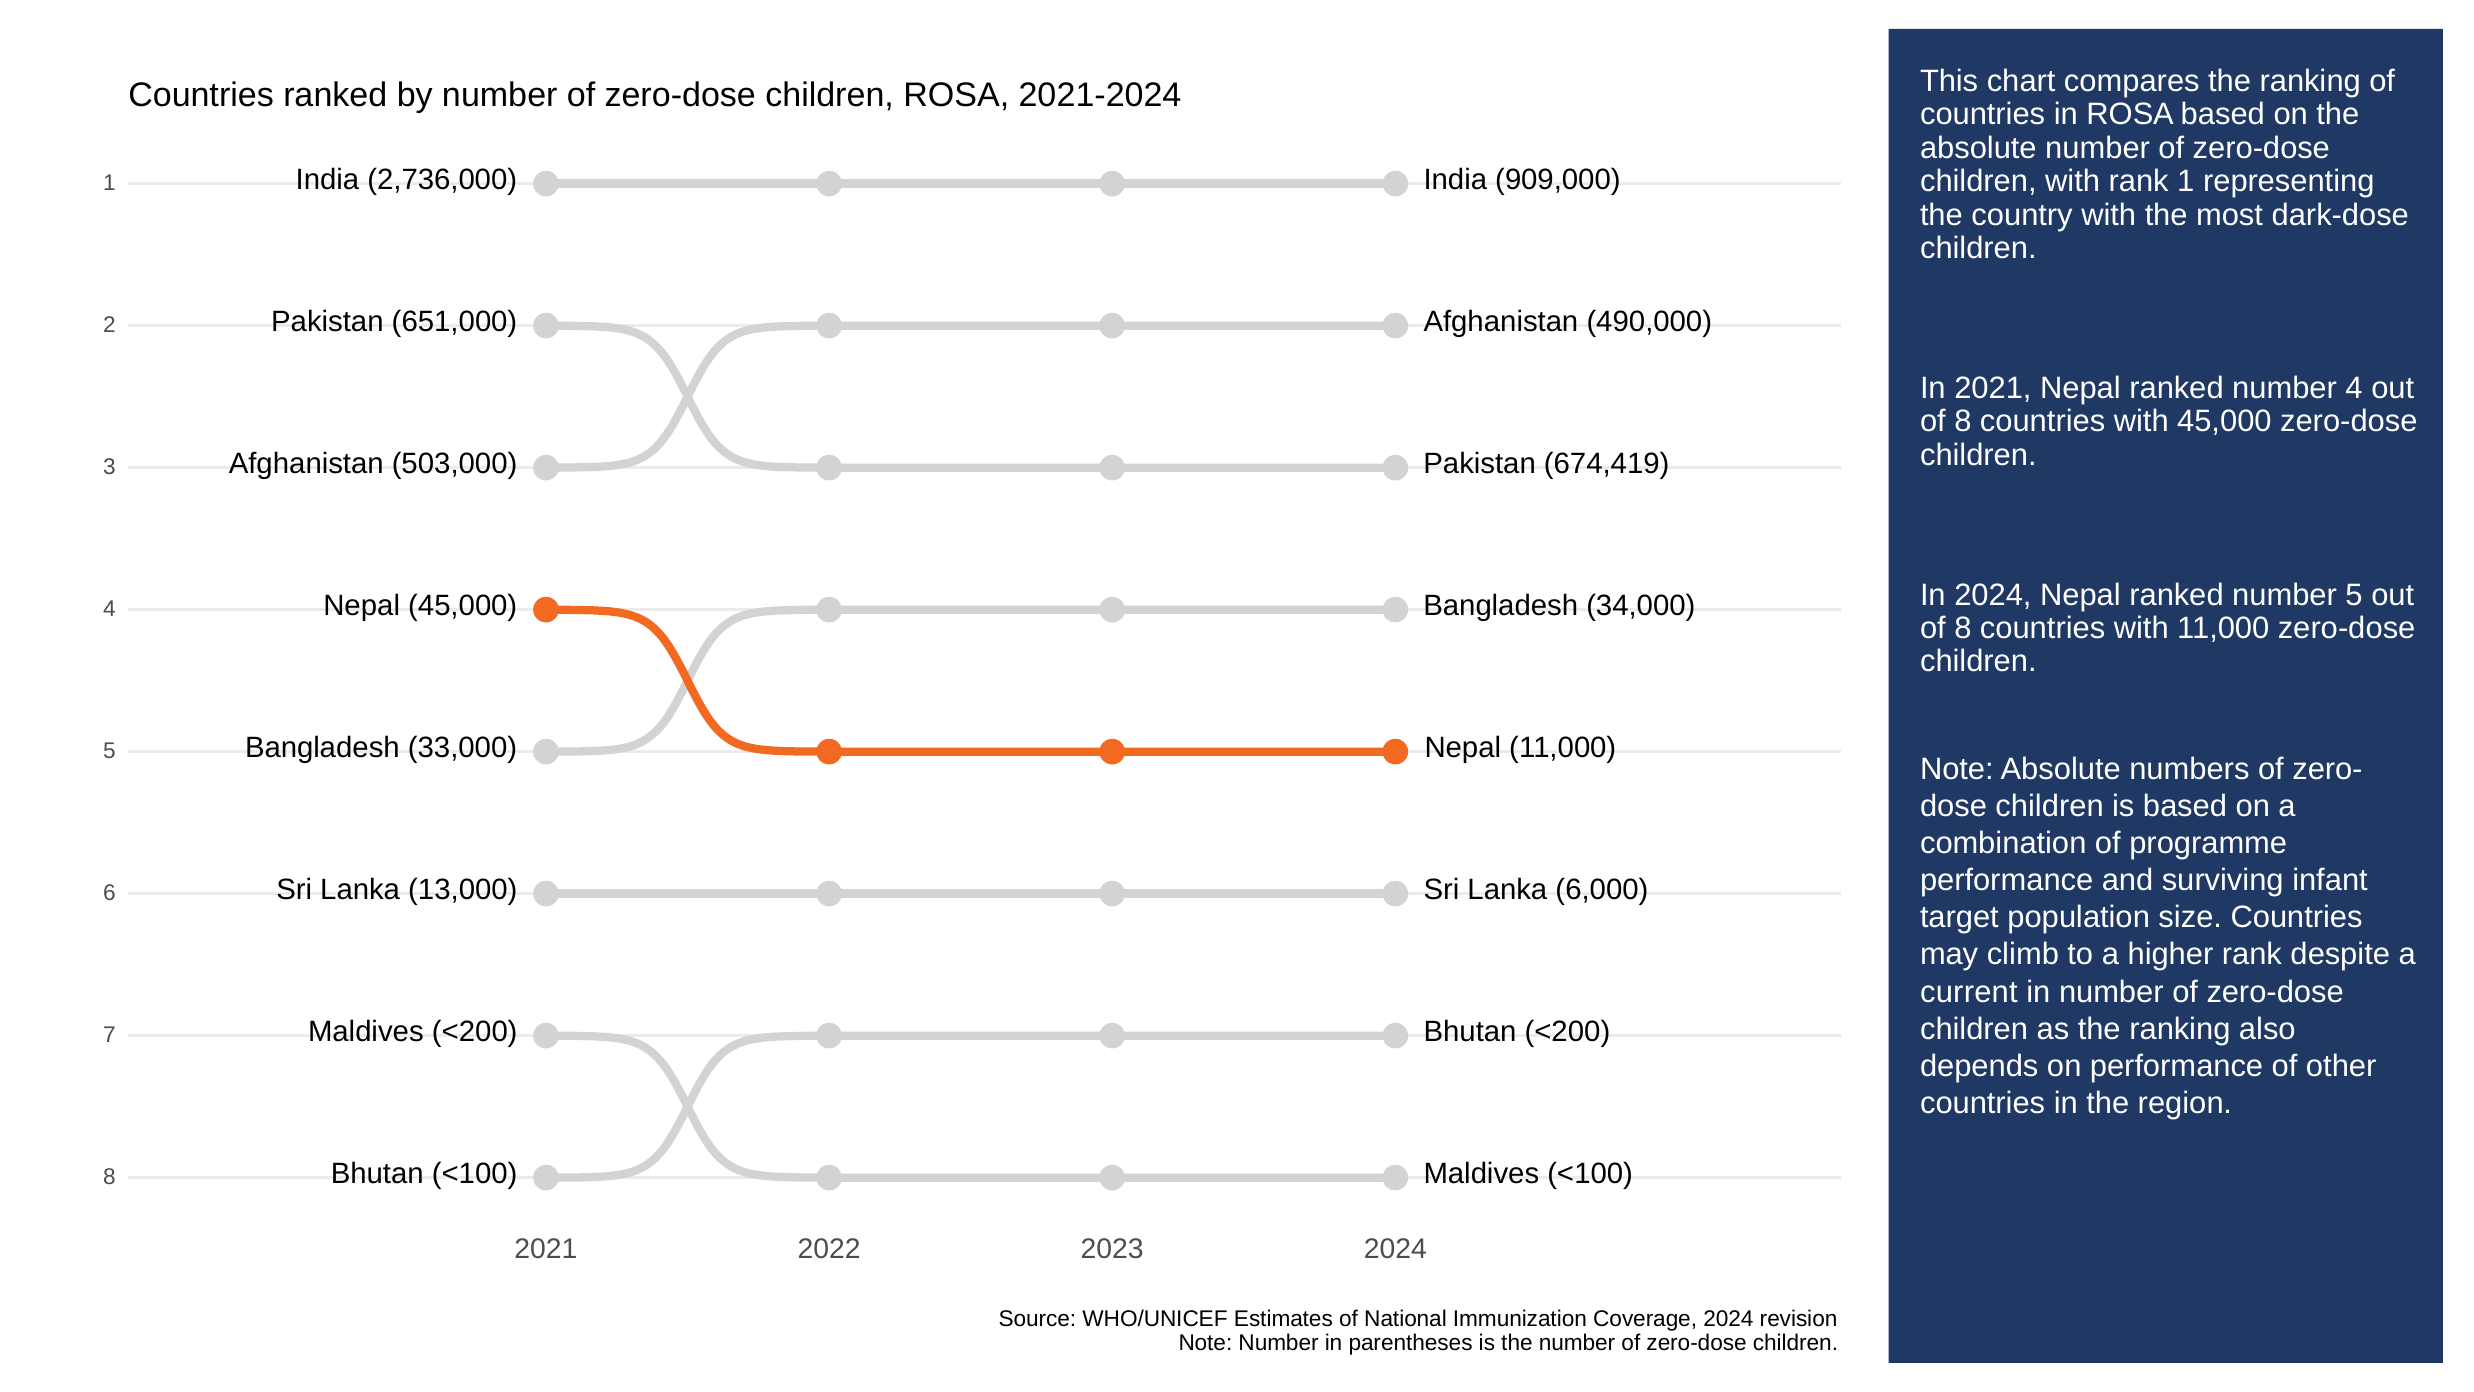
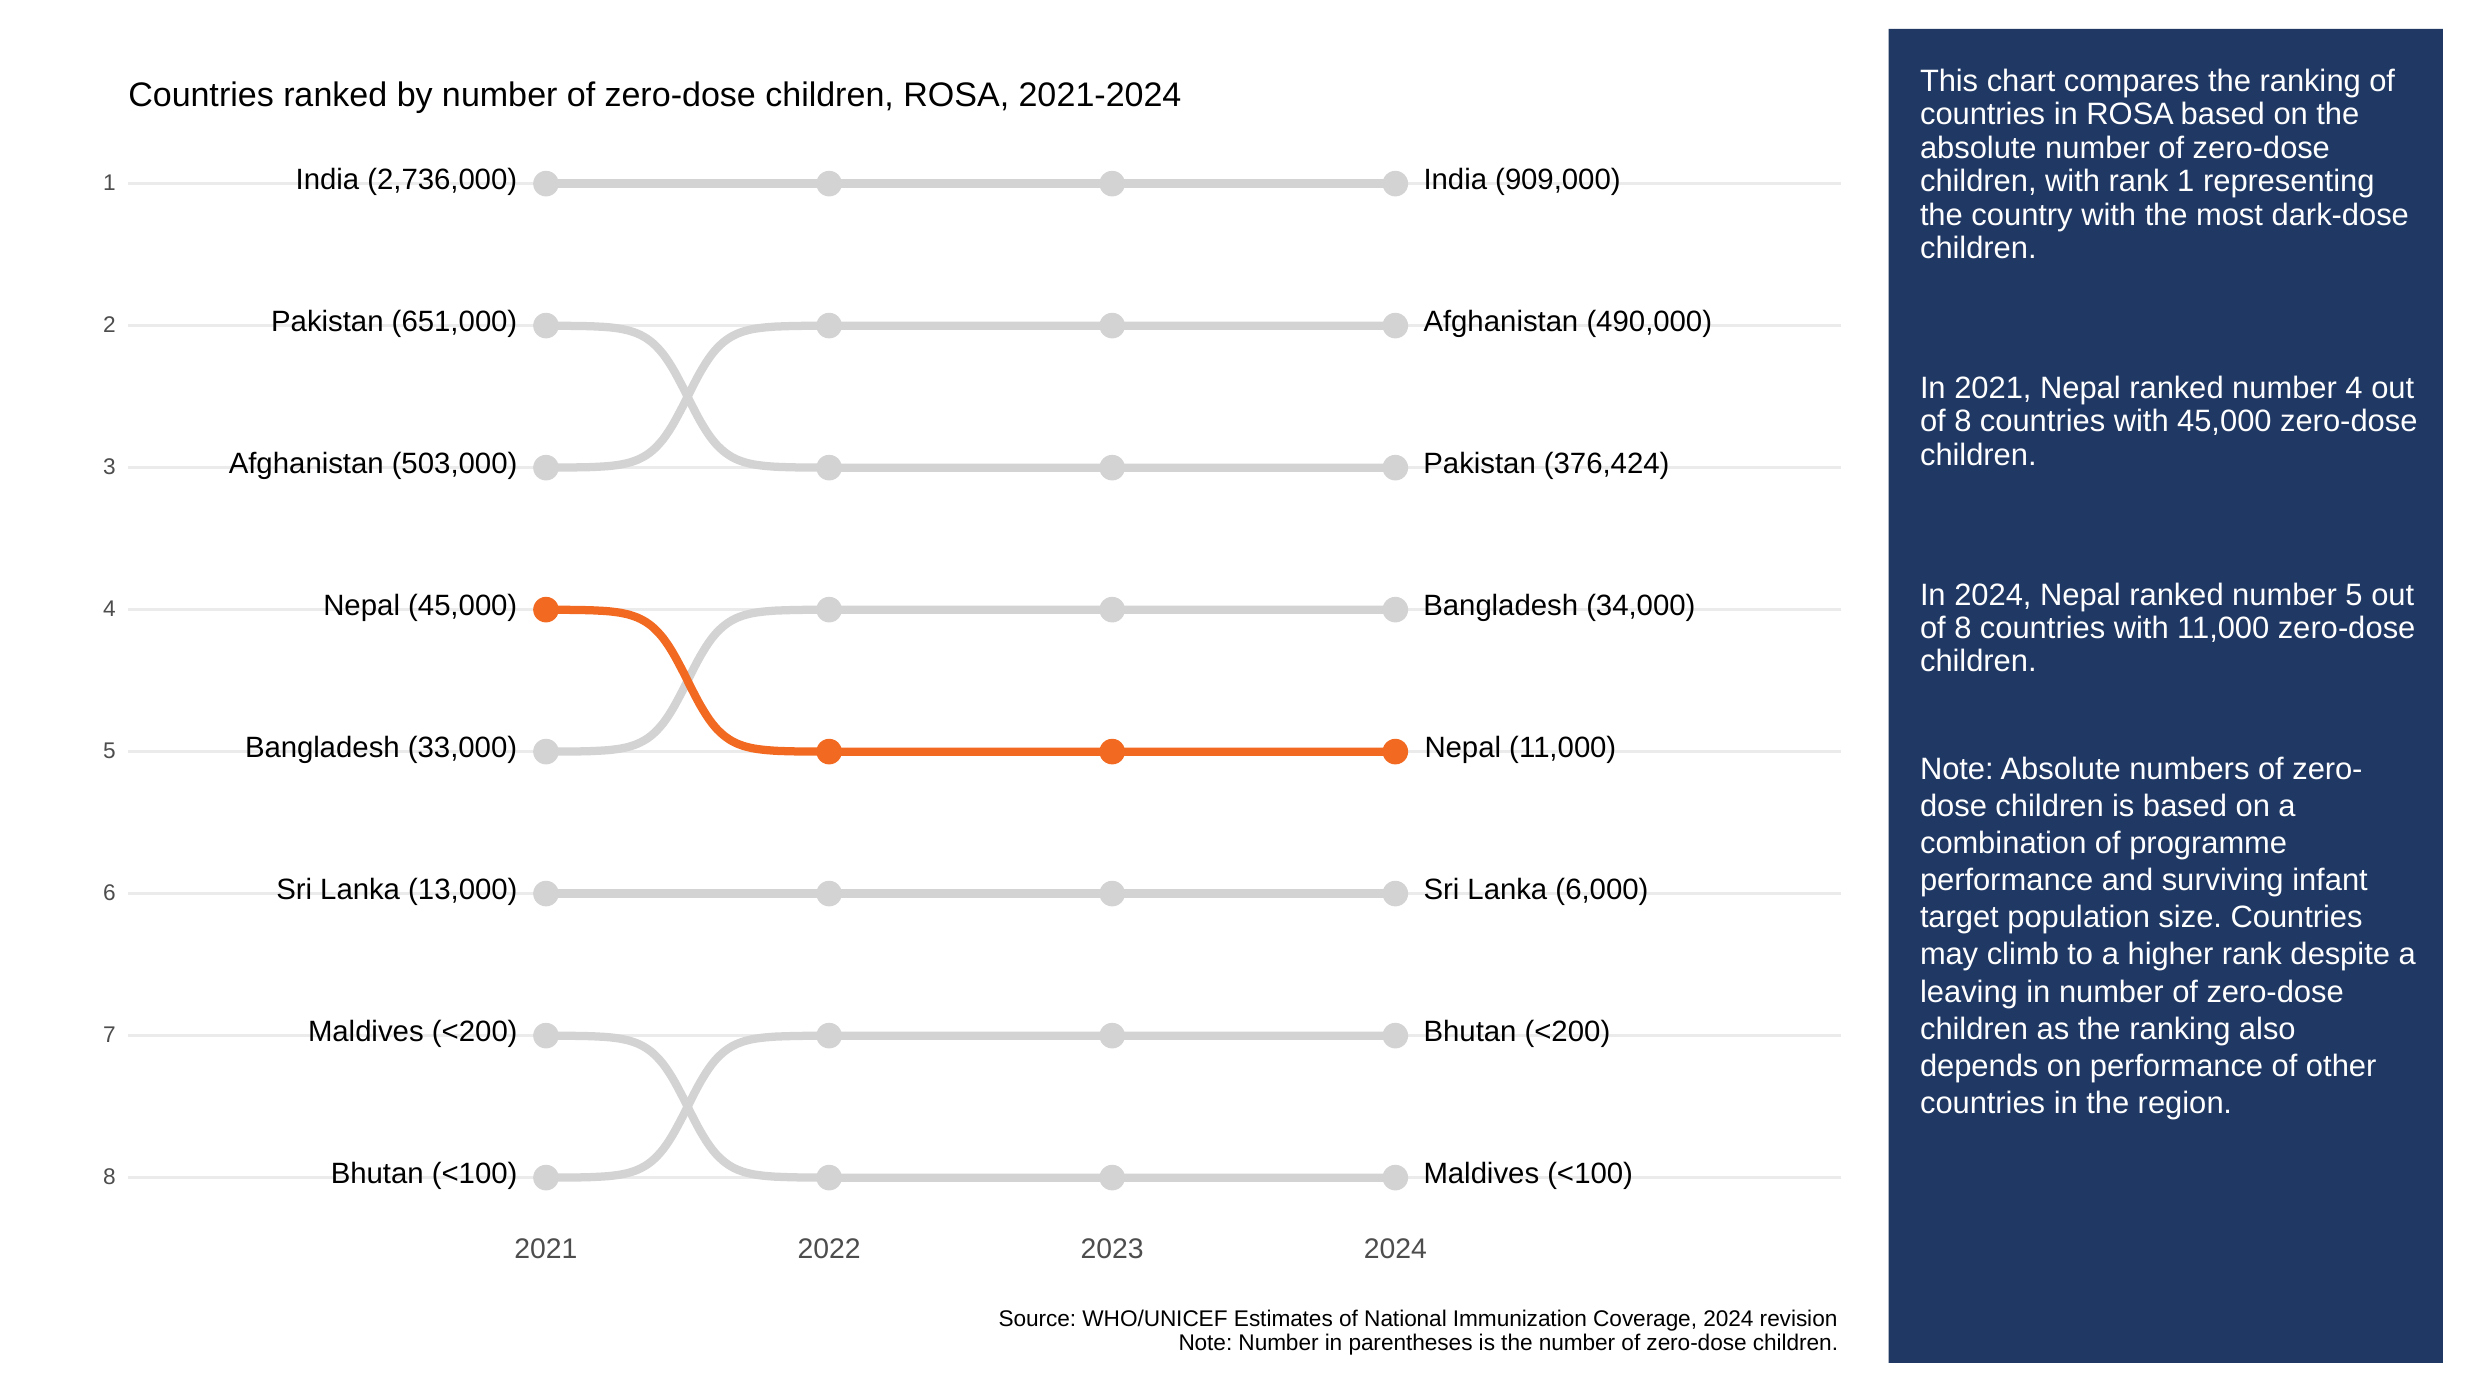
674,419: 674,419 -> 376,424 (1607, 463)
current: current -> leaving (1969, 992)
